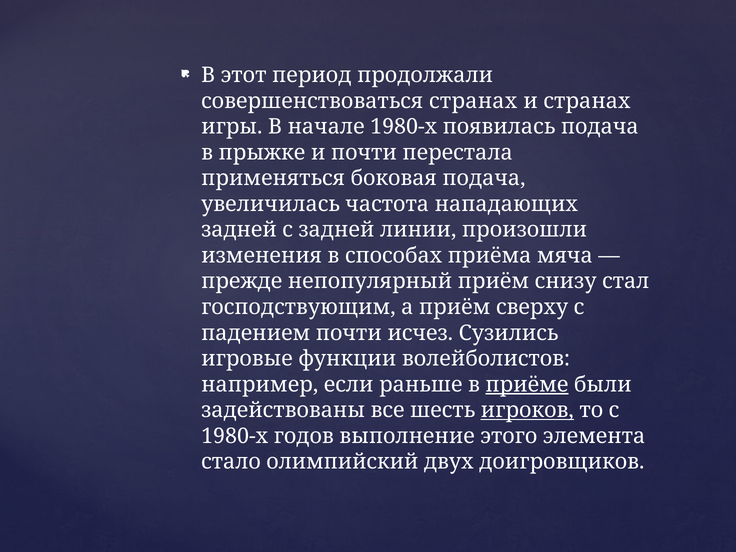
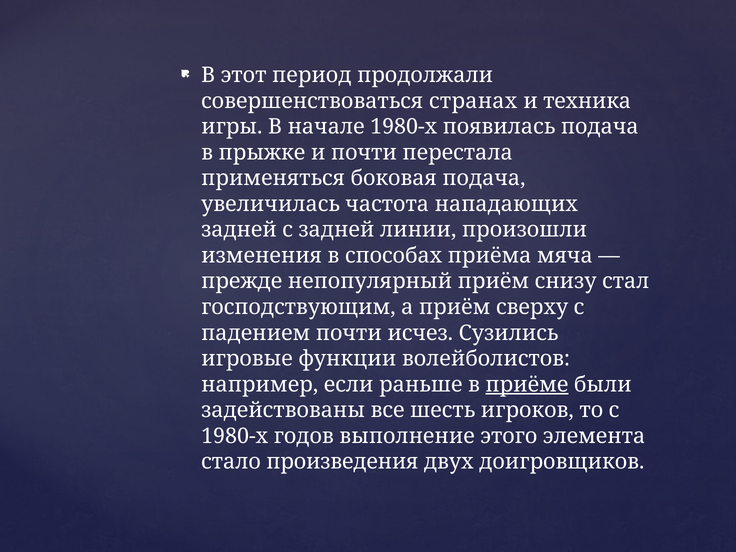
и странах: странах -> техника (587, 101)
игроков underline: present -> none (527, 410)
олимпийский: олимпийский -> произведения (342, 462)
